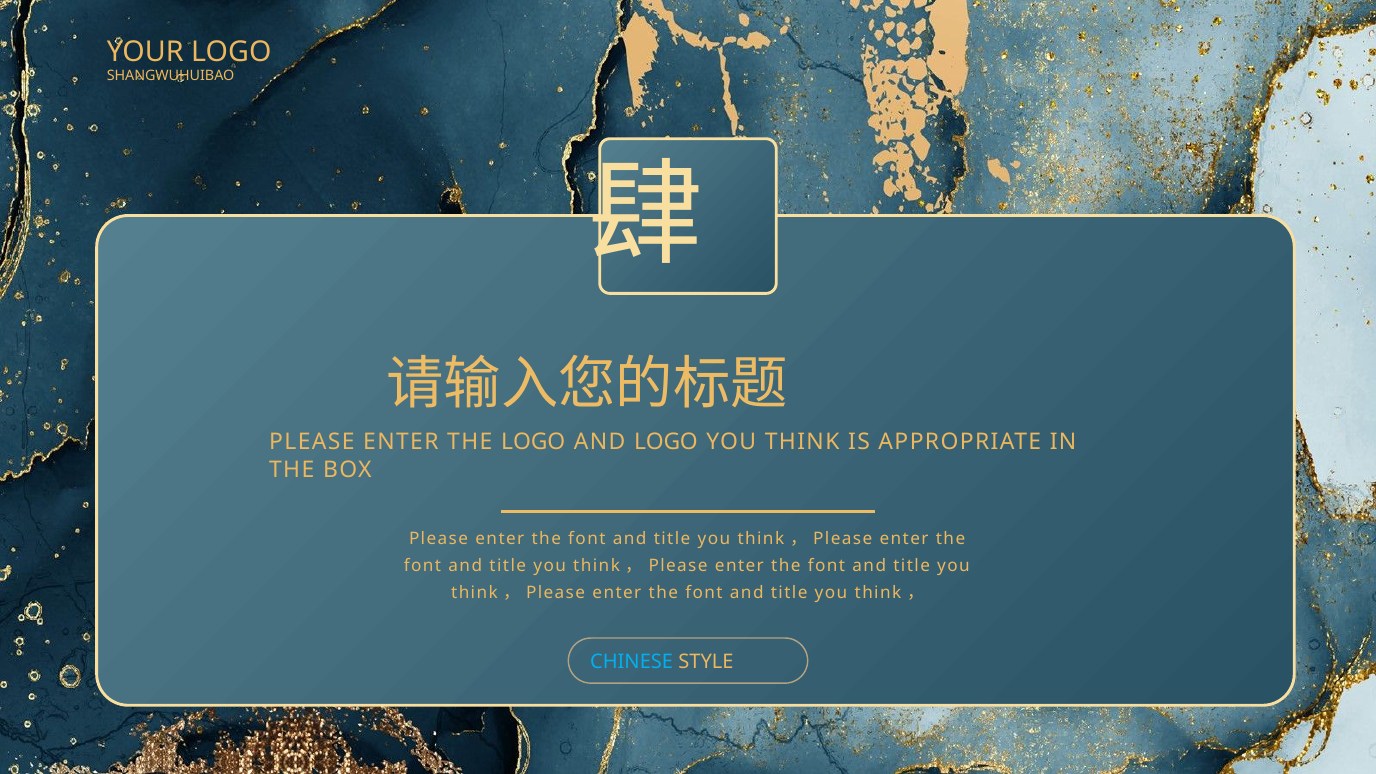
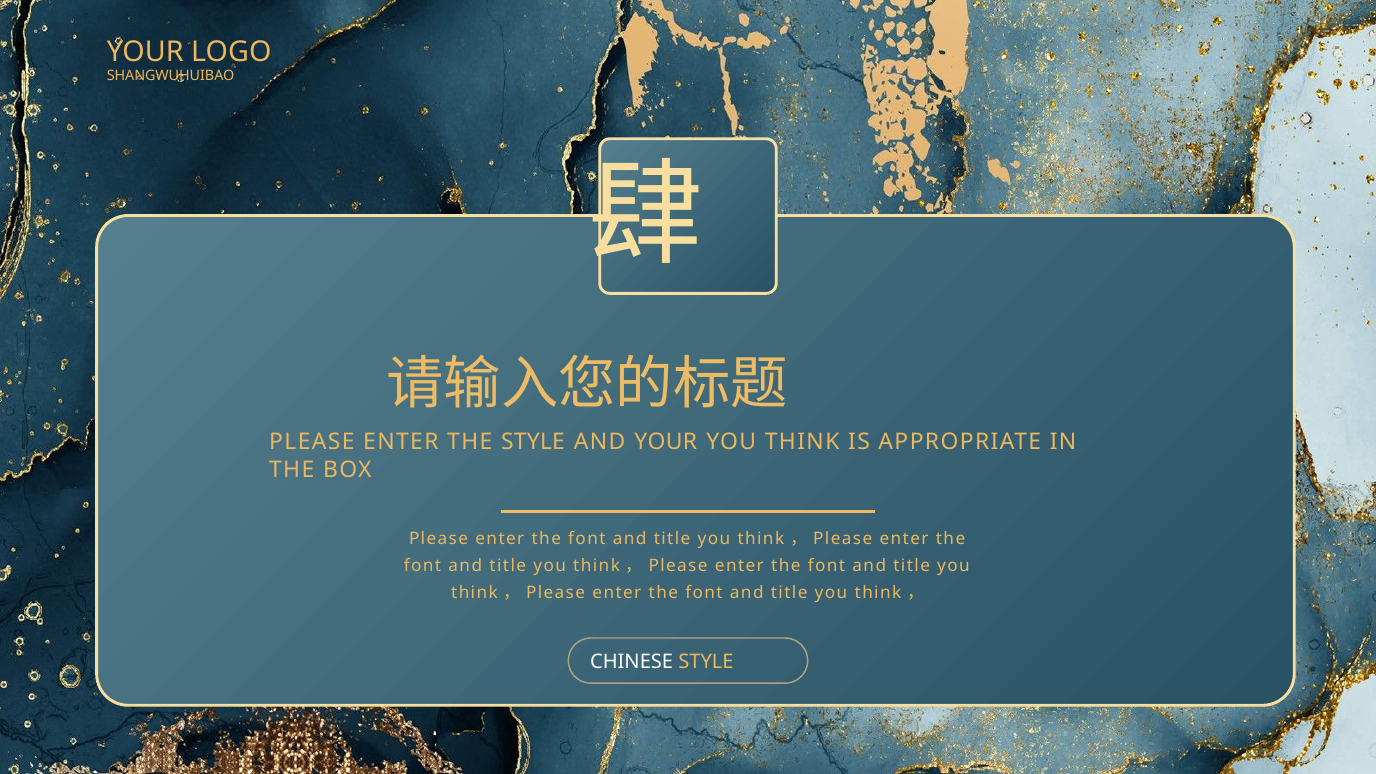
THE LOGO: LOGO -> STYLE (533, 442)
AND LOGO: LOGO -> YOUR (666, 442)
CHINESE colour: light blue -> white (632, 662)
